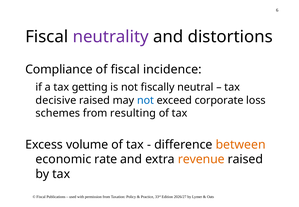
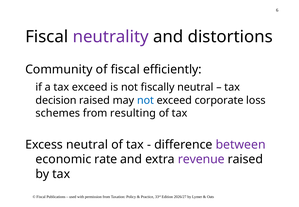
Compliance: Compliance -> Community (59, 69)
incidence: incidence -> efficiently (172, 69)
tax getting: getting -> exceed (90, 87)
decisive: decisive -> decision (56, 100)
Excess volume: volume -> neutral (87, 145)
between colour: orange -> purple (241, 145)
revenue colour: orange -> purple (201, 159)
